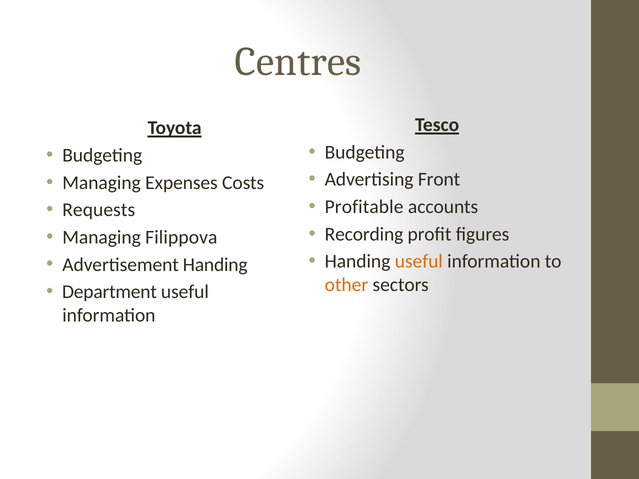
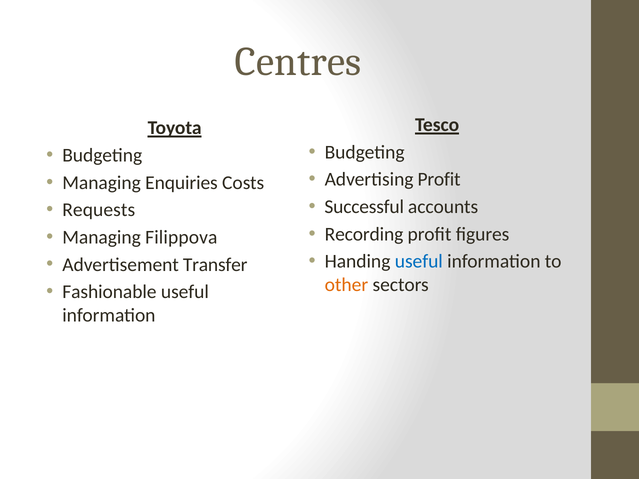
Advertising Front: Front -> Profit (439, 180)
Expenses: Expenses -> Enquiries (181, 183)
Profitable: Profitable -> Successful (364, 207)
useful colour: orange -> blue (419, 262)
Advertisement Handing: Handing -> Transfer (215, 265)
Department: Department -> Fashionable (109, 292)
